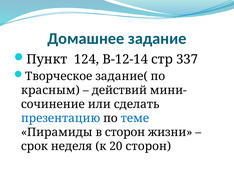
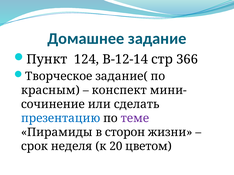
337: 337 -> 366 (187, 59)
действий: действий -> конспект (119, 91)
теме colour: blue -> purple (135, 119)
20 сторон: сторон -> цветом (149, 147)
